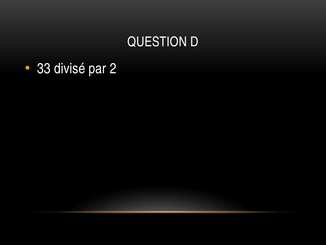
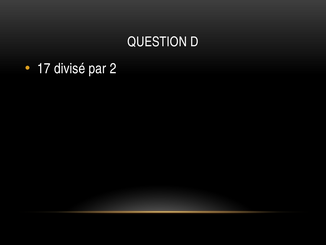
33: 33 -> 17 (44, 68)
